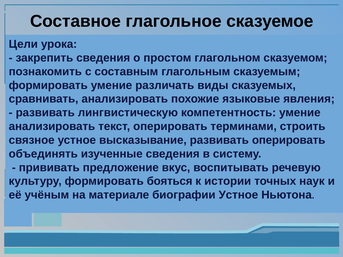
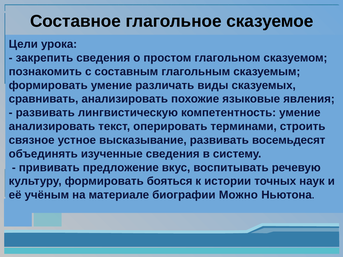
развивать оперировать: оперировать -> восемьдесят (289, 140)
биографии Устное: Устное -> Можно (238, 195)
